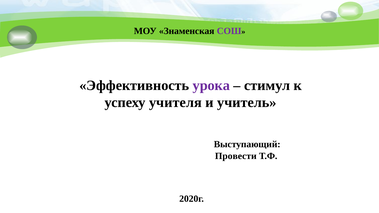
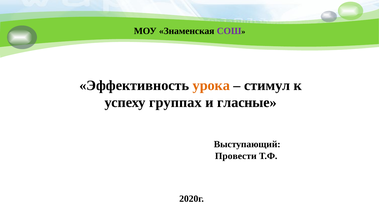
урока colour: purple -> orange (211, 85)
учителя: учителя -> группах (175, 102)
учитель: учитель -> гласные (247, 102)
